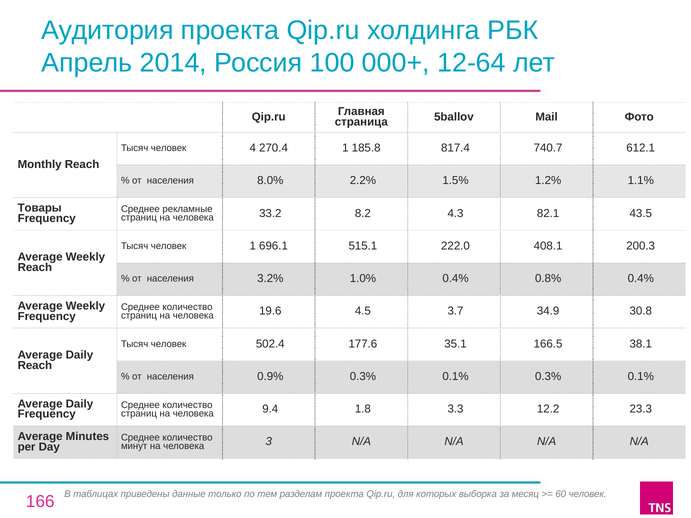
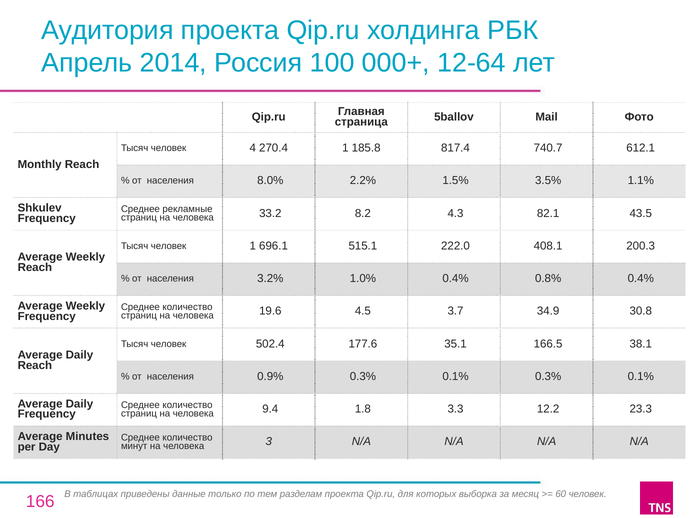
1.2%: 1.2% -> 3.5% (548, 181)
Товары: Товары -> Shkulev (40, 208)
